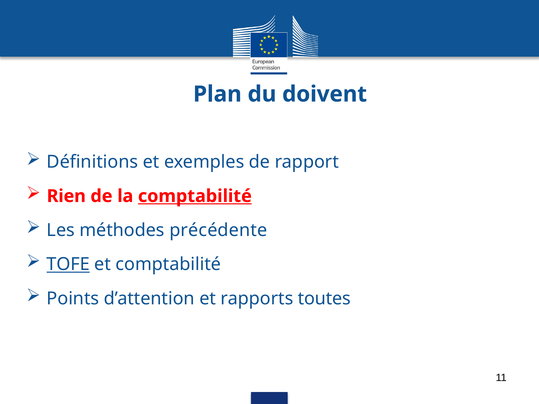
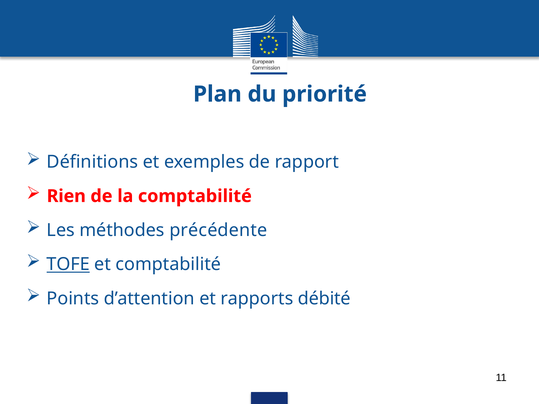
doivent: doivent -> priorité (325, 94)
comptabilité underline: present -> none (195, 196)
toutes: toutes -> débité (324, 299)
